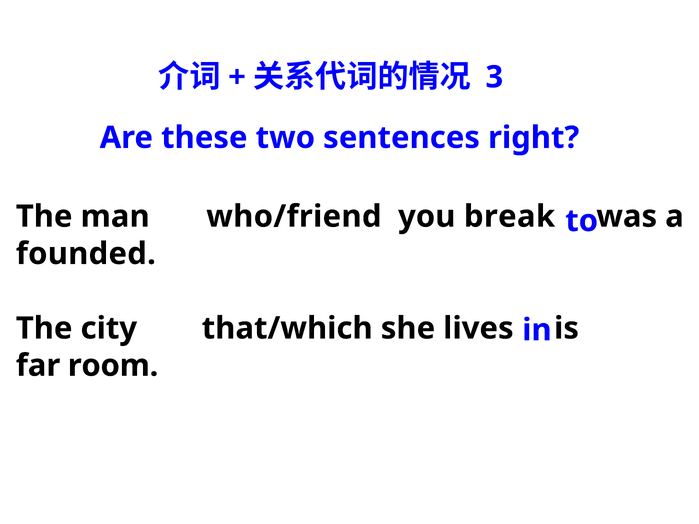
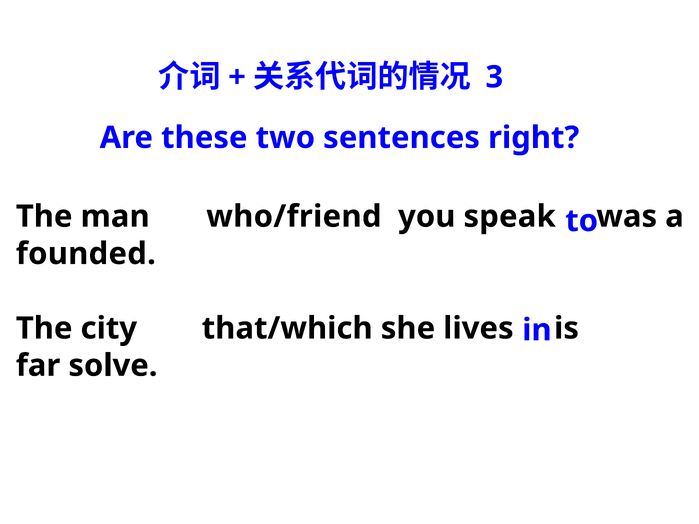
break: break -> speak (510, 217)
room: room -> solve (113, 366)
